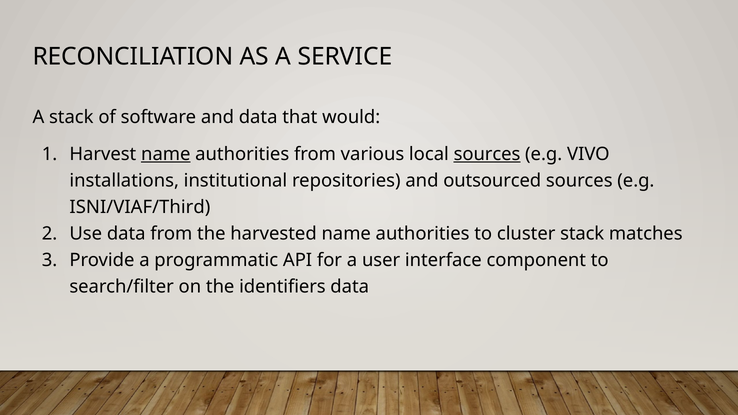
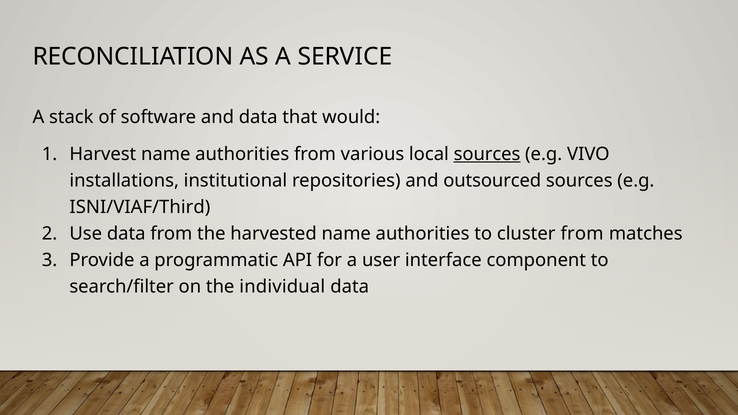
name underline: present -> none (166, 154)
cluster stack: stack -> from (582, 234)
identifiers: identifiers -> individual (282, 287)
